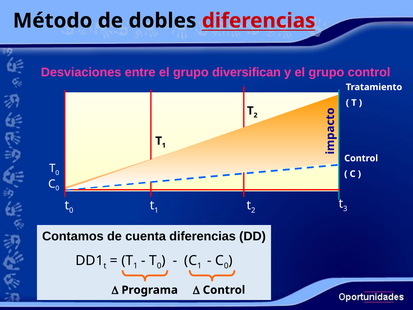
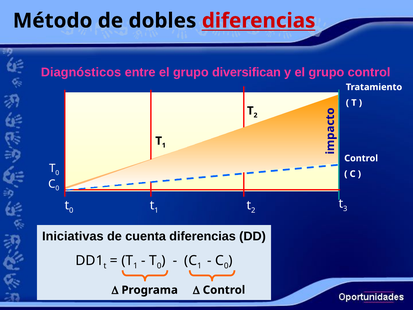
Desviaciones: Desviaciones -> Diagnósticos (81, 72)
Contamos: Contamos -> Iniciativas (73, 236)
